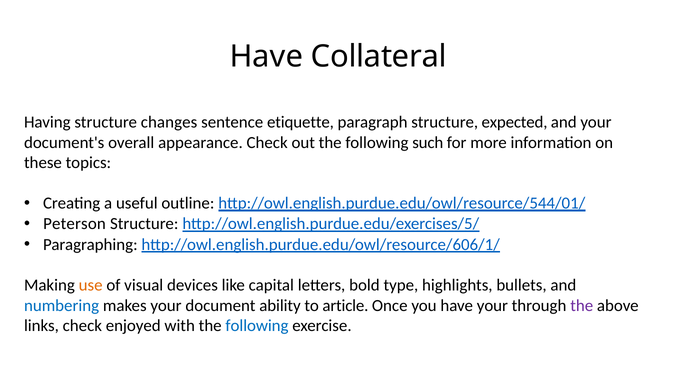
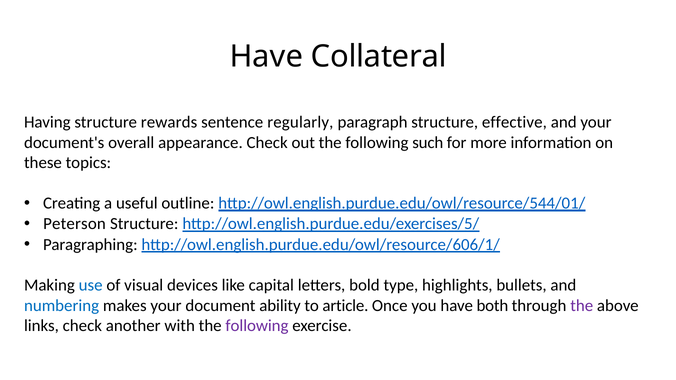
changes: changes -> rewards (169, 122)
etiquette: etiquette -> regularly (300, 122)
expected: expected -> effective (514, 122)
use colour: orange -> blue (91, 286)
have your: your -> both (492, 306)
enjoyed: enjoyed -> another (133, 326)
following colour: blue -> purple (257, 326)
